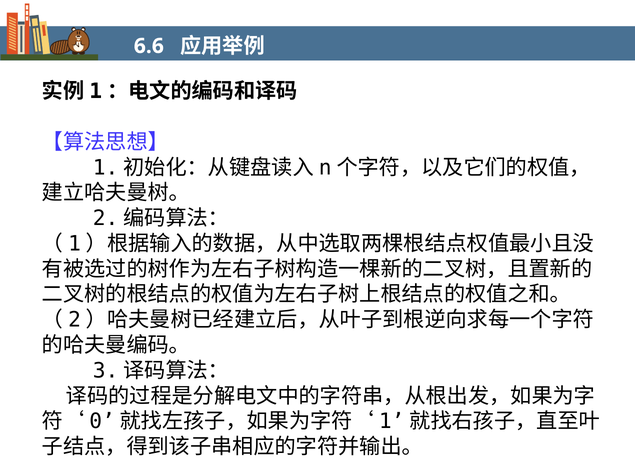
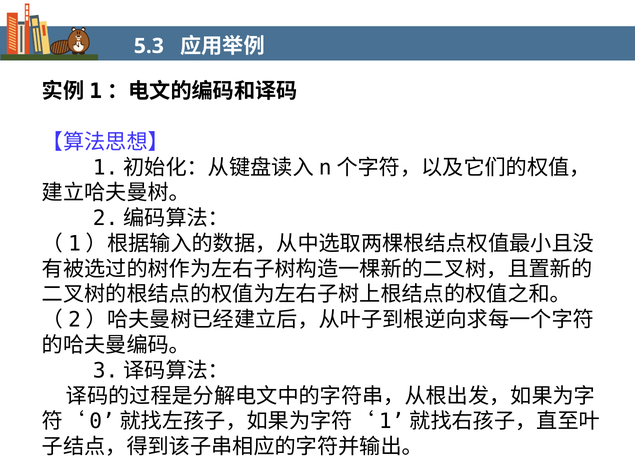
6.6: 6.6 -> 5.3 (149, 46)
